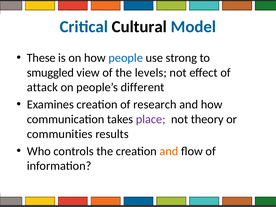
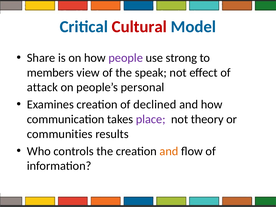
Cultural colour: black -> red (139, 27)
These: These -> Share (41, 58)
people colour: blue -> purple (126, 58)
smuggled: smuggled -> members (50, 73)
levels: levels -> speak (151, 73)
different: different -> personal (143, 87)
research: research -> declined (155, 105)
